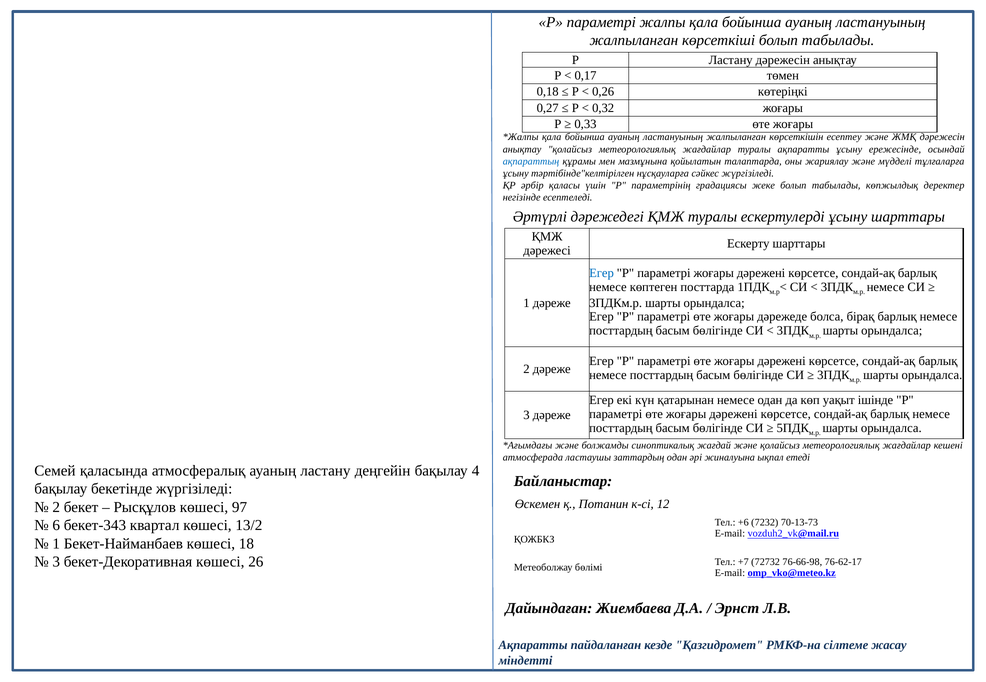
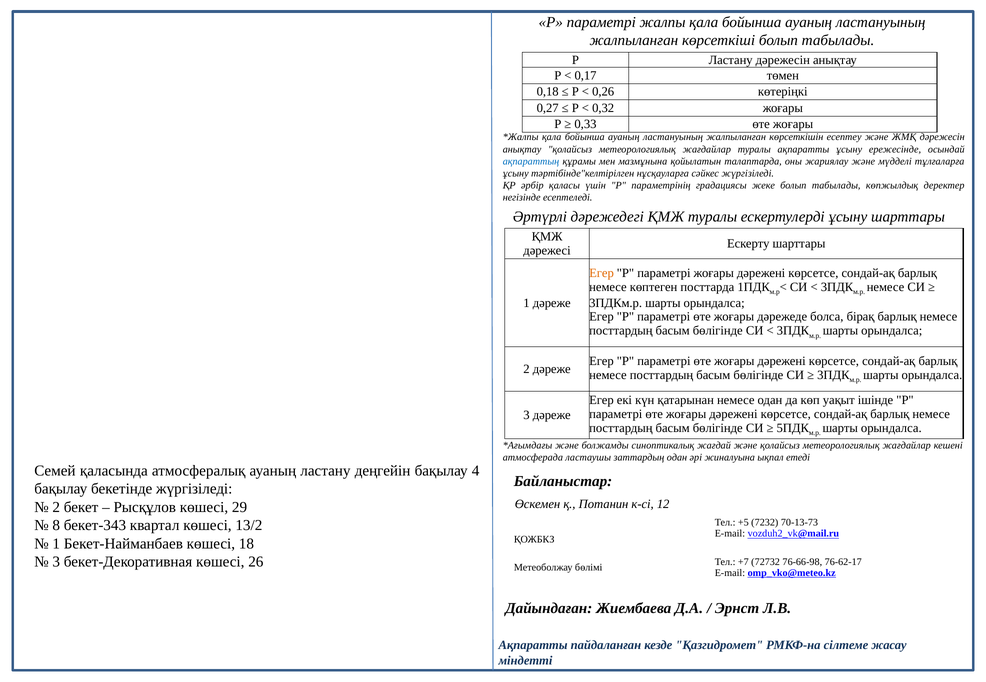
Егер colour: blue -> orange (602, 273)
97: 97 -> 29 (240, 508)
+6: +6 -> +5 (743, 523)
6: 6 -> 8 (56, 526)
